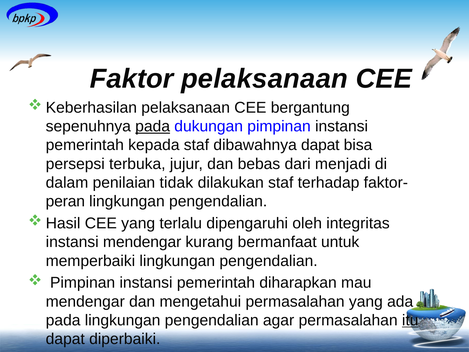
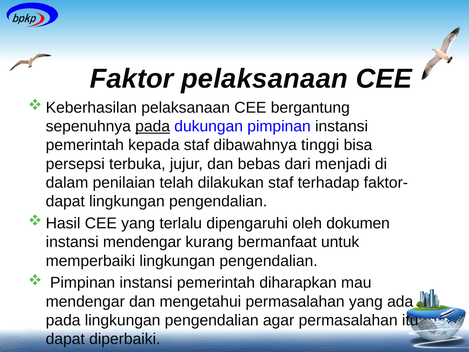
dibawahnya dapat: dapat -> tinggi (320, 145)
tidak: tidak -> telah (176, 182)
peran: peran -> dapat (65, 201)
integritas: integritas -> dokumen (358, 223)
itu underline: present -> none (410, 320)
